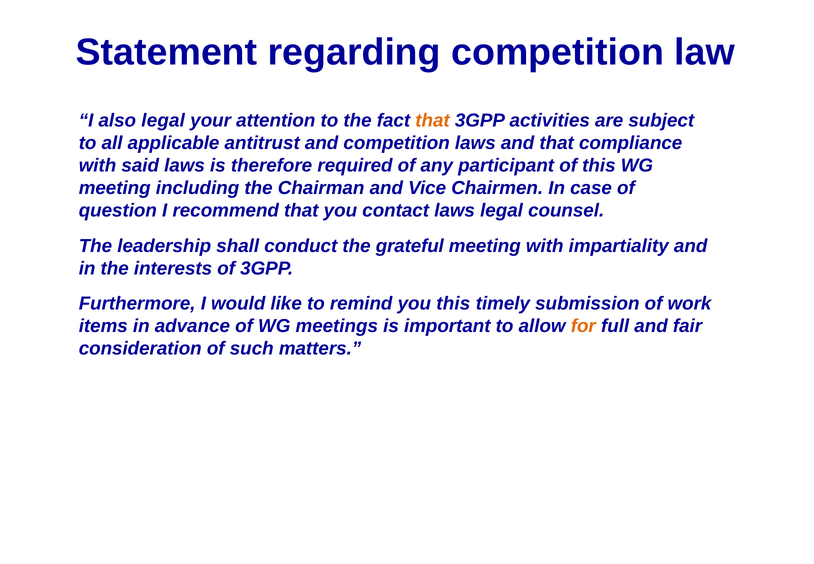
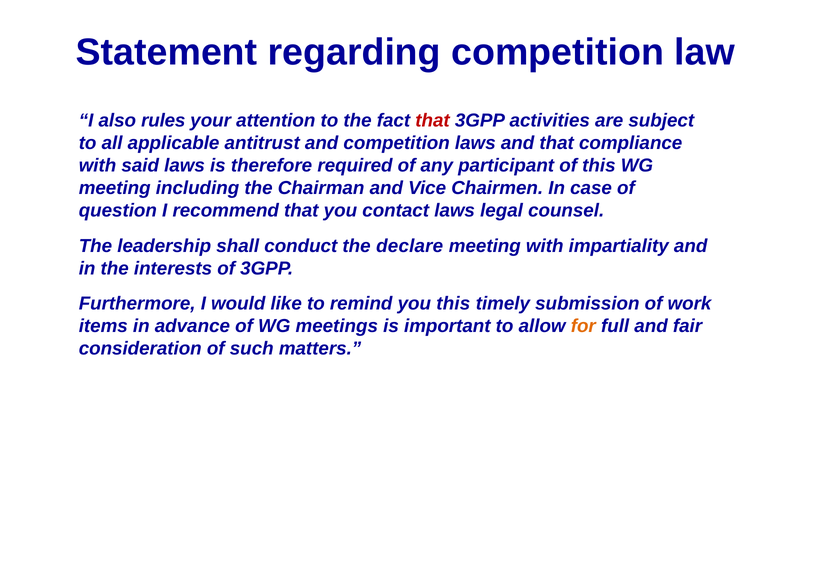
also legal: legal -> rules (163, 120)
that colour: orange -> red (433, 120)
grateful: grateful -> declare (410, 246)
